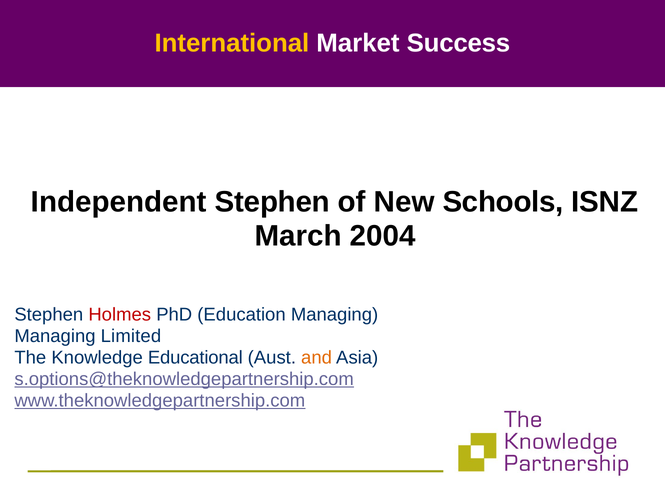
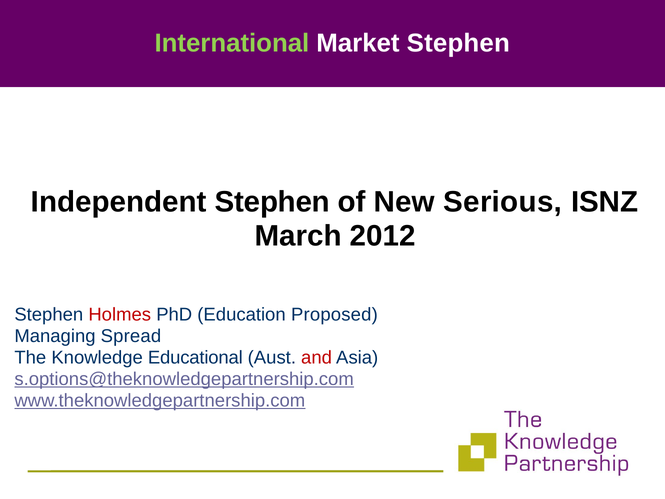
International colour: yellow -> light green (232, 43)
Market Success: Success -> Stephen (458, 43)
Schools: Schools -> Serious (503, 202)
2004: 2004 -> 2012 (383, 236)
Education Managing: Managing -> Proposed (334, 315)
Limited: Limited -> Spread (131, 336)
and colour: orange -> red (317, 357)
